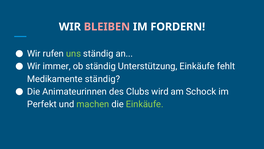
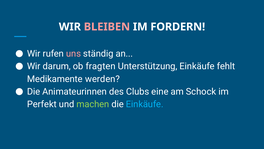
uns colour: light green -> pink (74, 53)
immer: immer -> darum (57, 66)
ob ständig: ständig -> fragten (101, 66)
Medikamente ständig: ständig -> werden (102, 79)
wird: wird -> eine (160, 91)
Einkäufe colour: light green -> light blue (145, 104)
